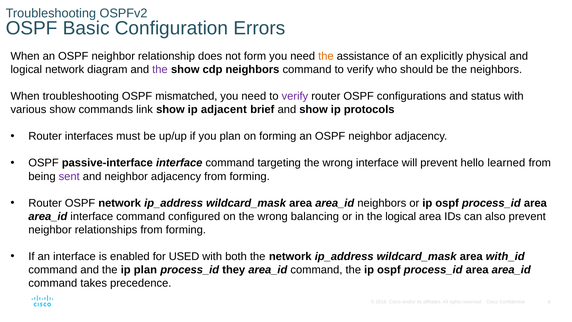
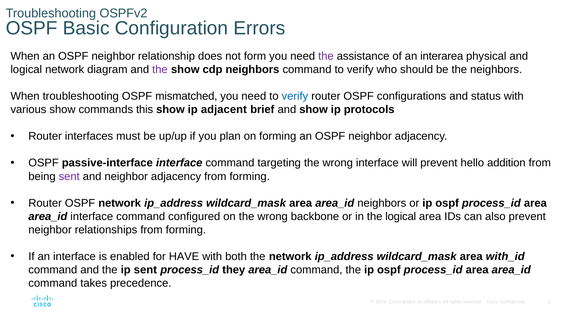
the colour: orange -> purple (326, 56)
explicitly: explicitly -> interarea (442, 56)
verify colour: purple -> blue (295, 96)
link: link -> this (145, 109)
learned: learned -> addition (506, 163)
balancing: balancing -> backbone (315, 216)
USED: USED -> HAVE (184, 256)
ip plan: plan -> sent (145, 270)
